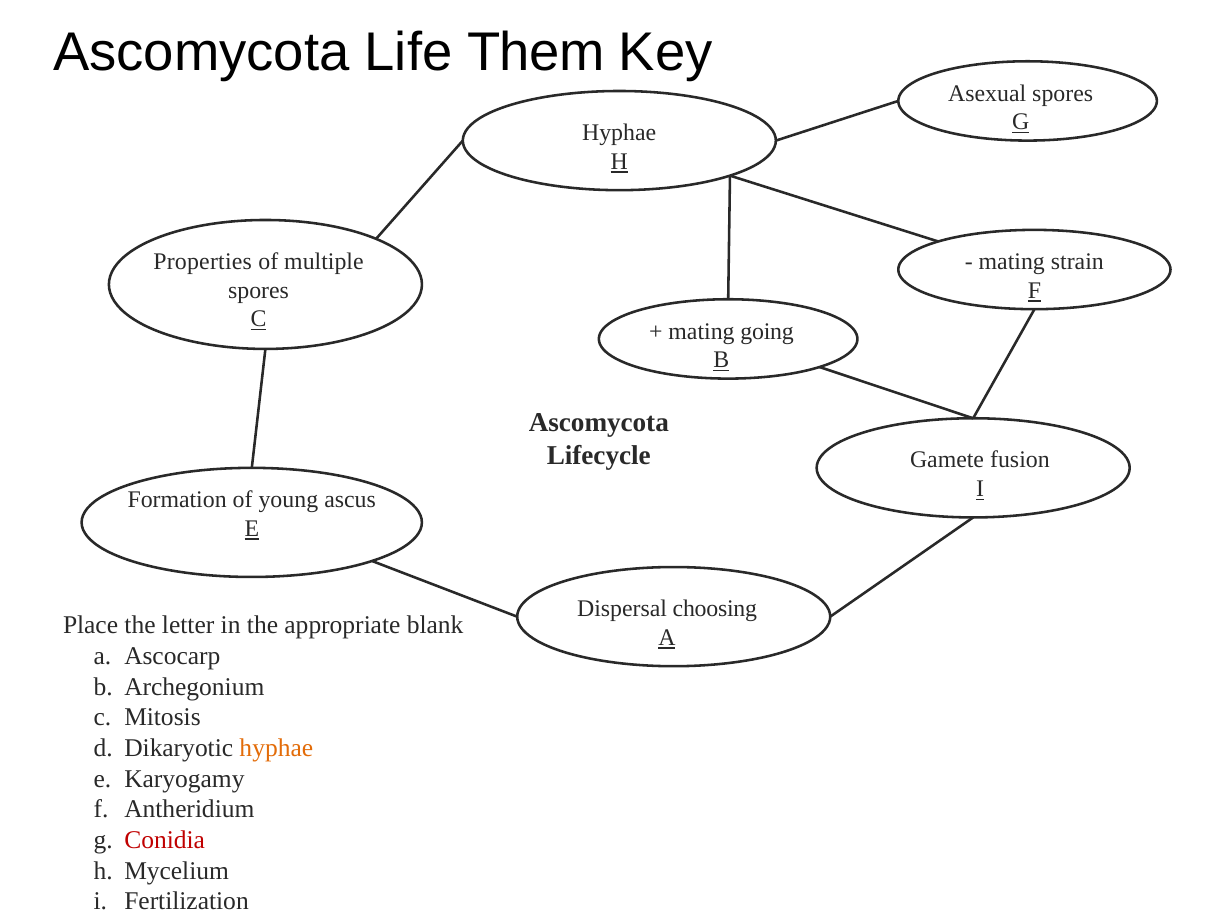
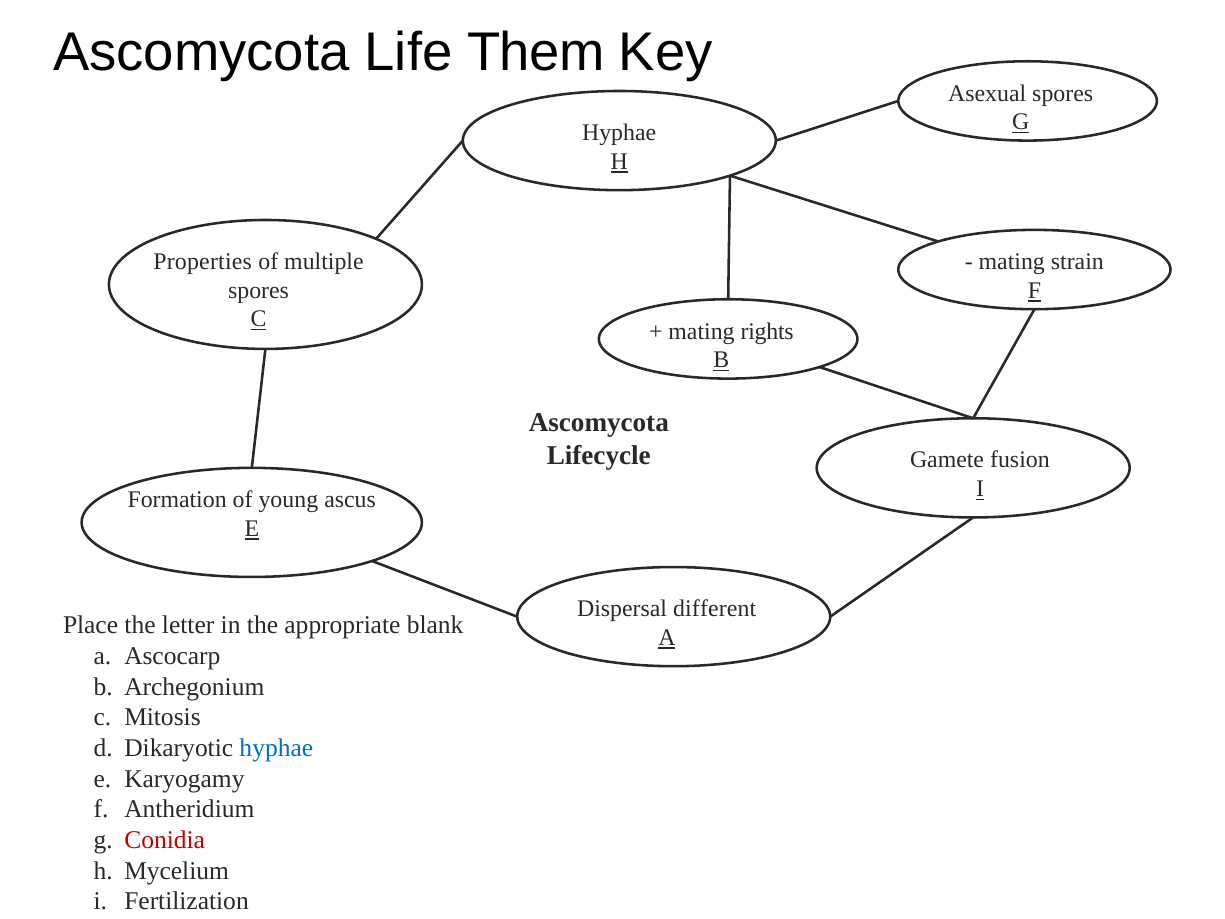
going: going -> rights (767, 331)
choosing: choosing -> different (715, 609)
hyphae colour: orange -> blue (276, 748)
